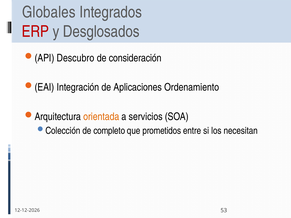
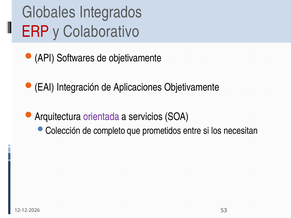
Desglosados: Desglosados -> Colaborativo (101, 32)
Descubro: Descubro -> Softwares (76, 58)
de consideración: consideración -> objetivamente (135, 58)
Aplicaciones Ordenamiento: Ordenamiento -> Objetivamente (192, 87)
orientada colour: orange -> purple (101, 117)
